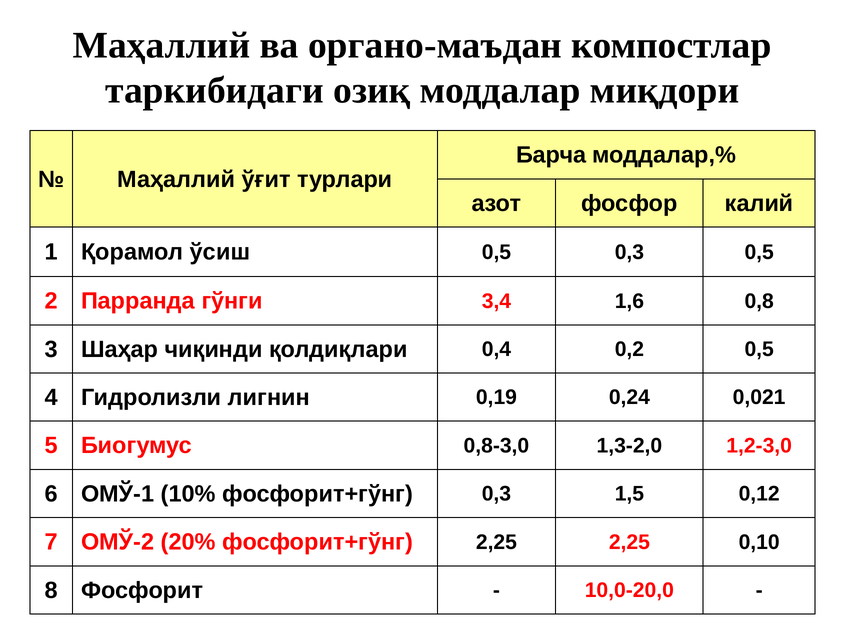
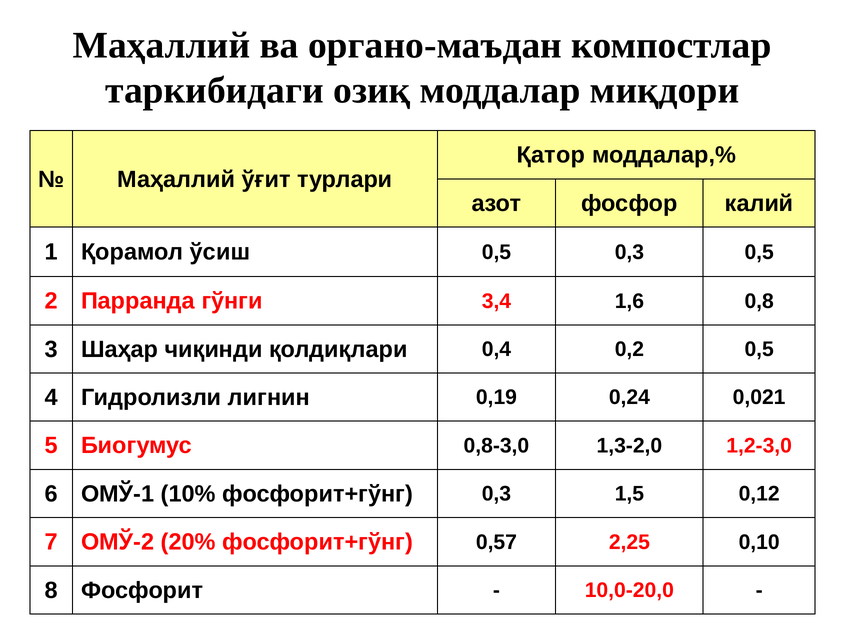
Барча: Барча -> Қатор (551, 155)
фосфорит+гўнг 2,25: 2,25 -> 0,57 (496, 542)
